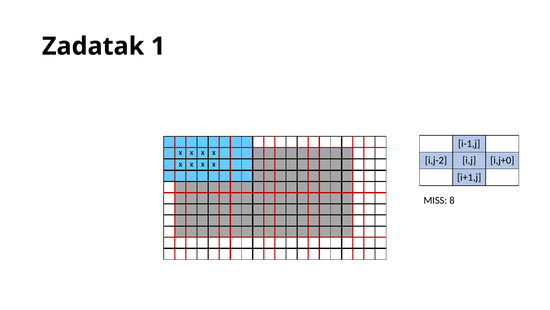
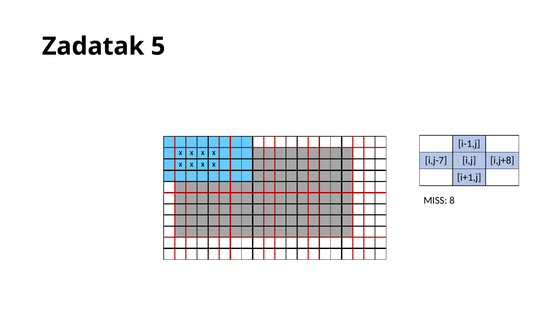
1: 1 -> 5 (158, 46)
i,j-2: i,j-2 -> i,j-7 (436, 160)
i,j+0: i,j+0 -> i,j+8 (502, 160)
